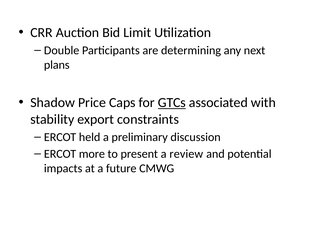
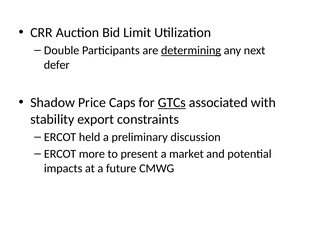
determining underline: none -> present (191, 50)
plans: plans -> defer (57, 65)
review: review -> market (186, 154)
